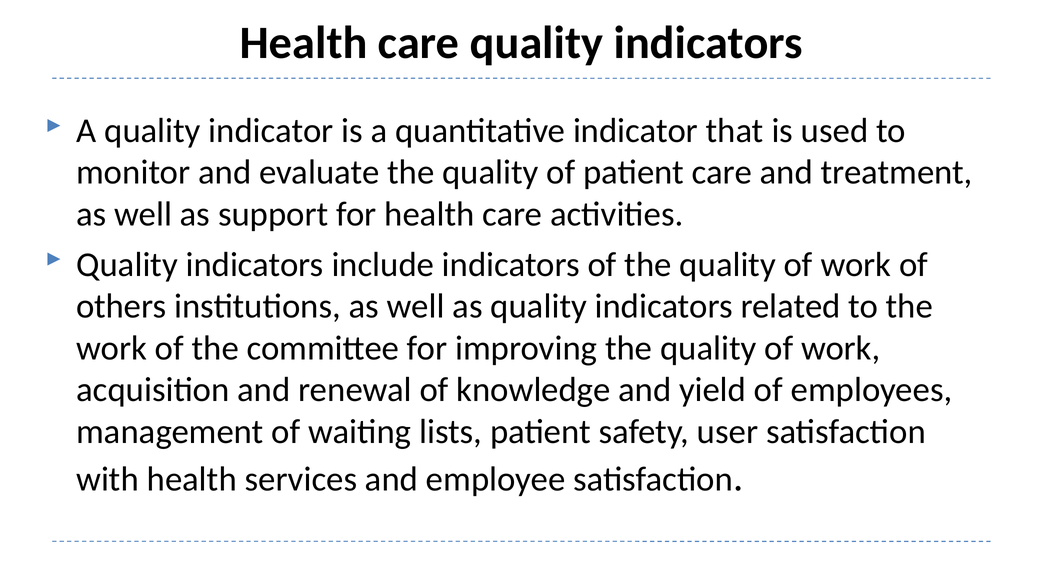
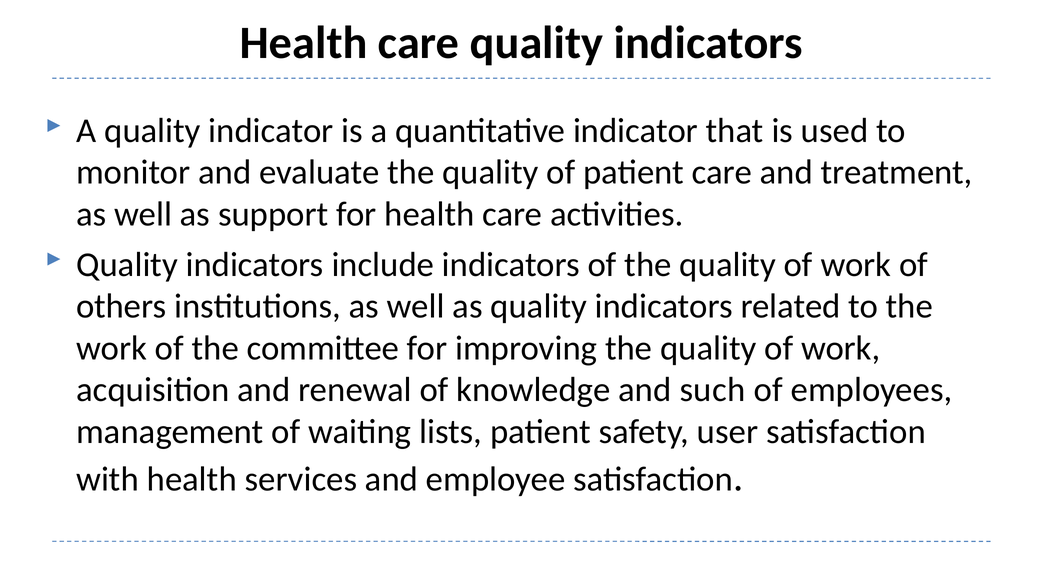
yield: yield -> such (712, 390)
